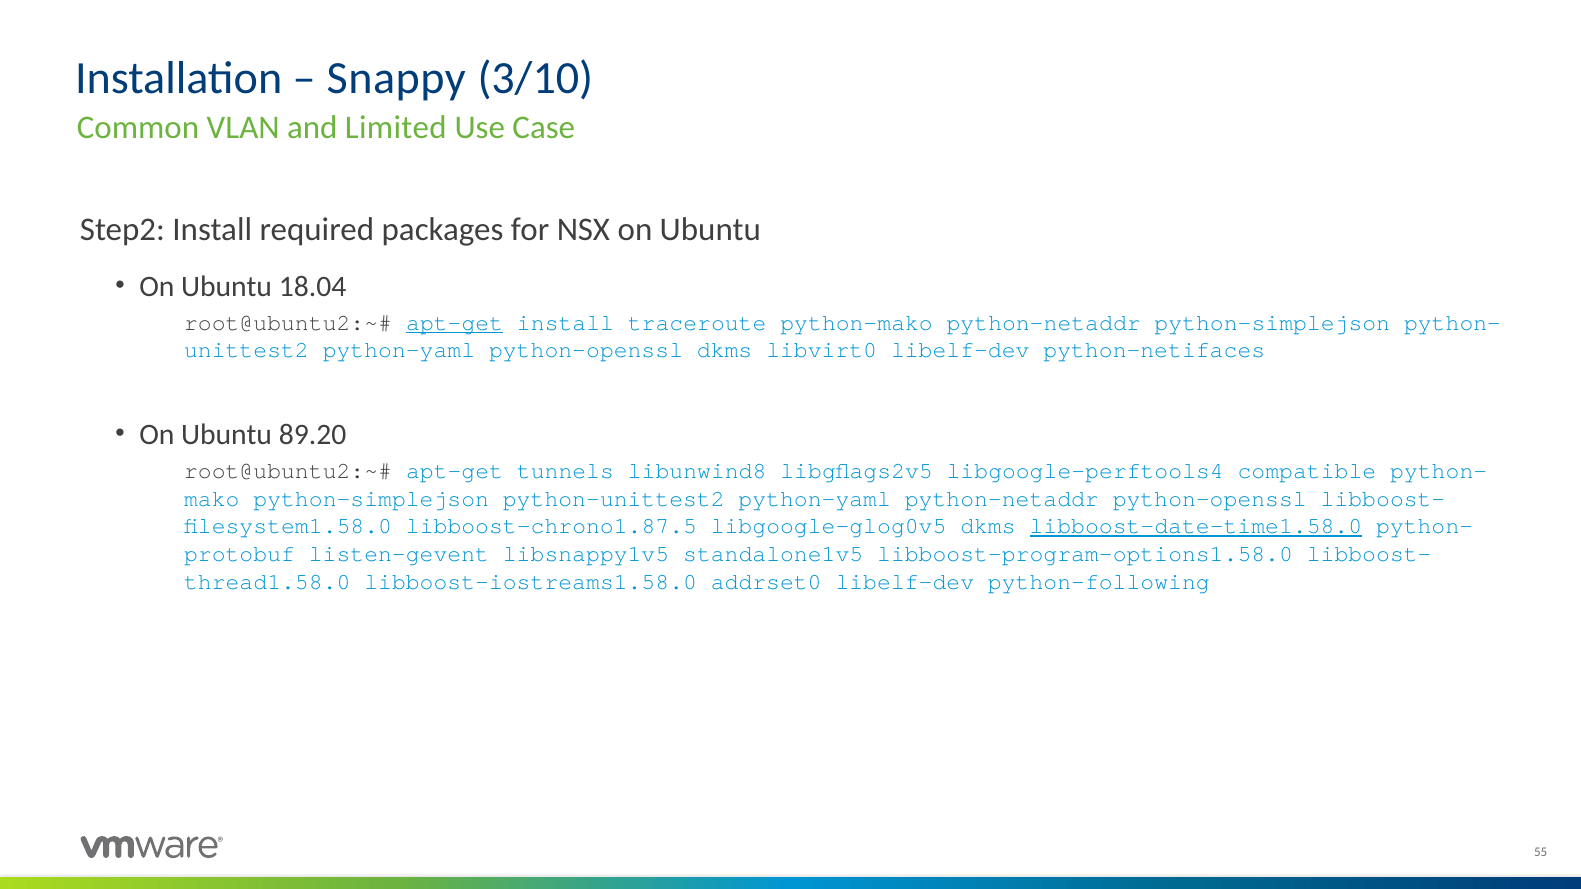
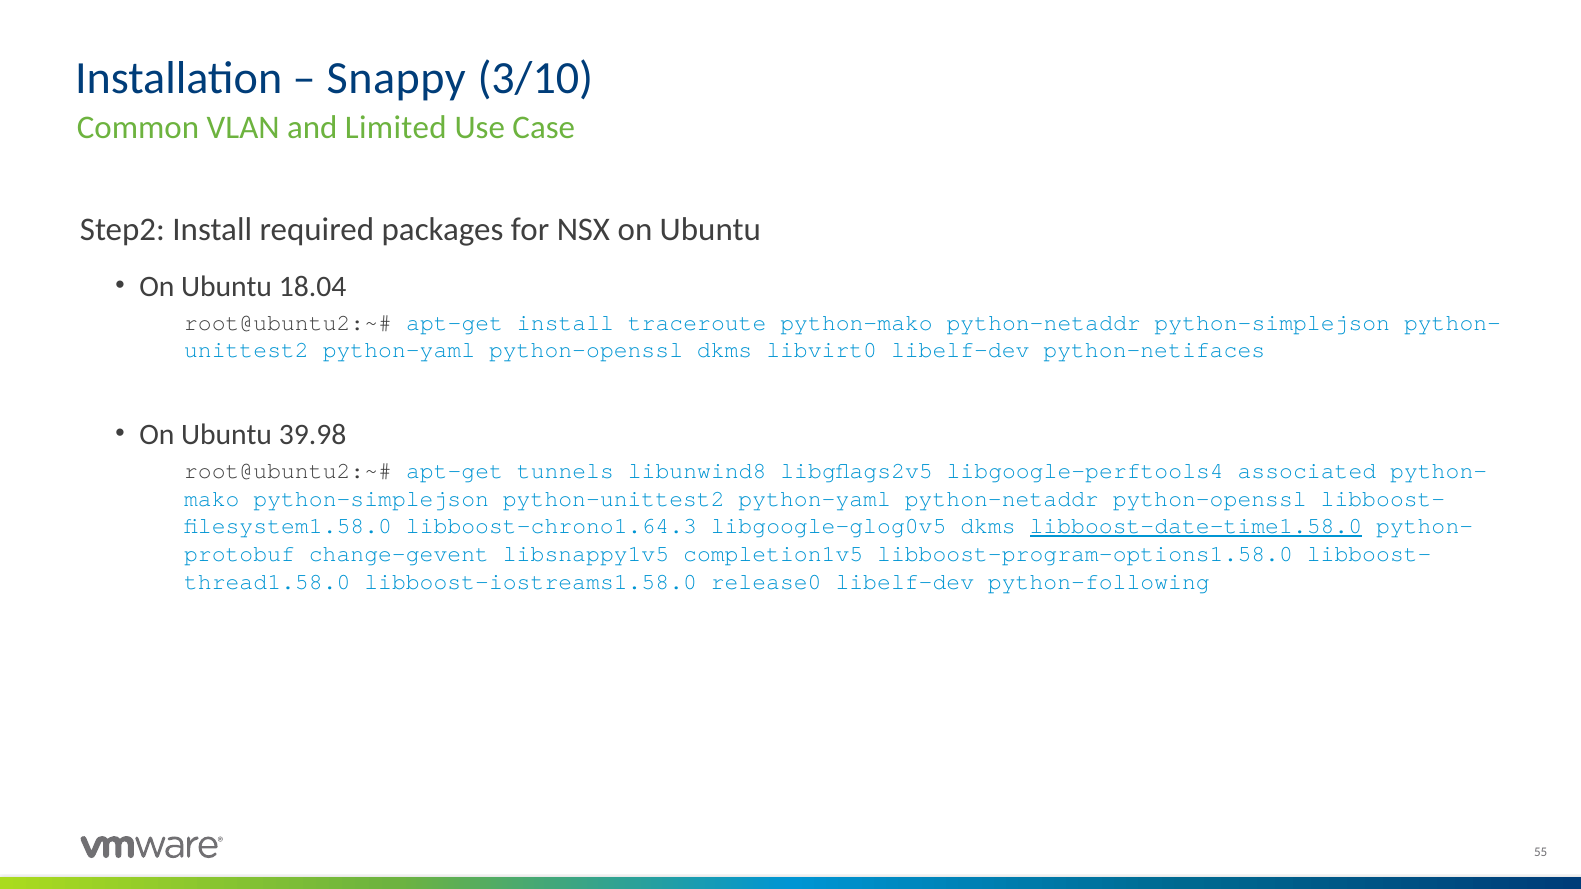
apt-get underline: present -> none (455, 323)
89.20: 89.20 -> 39.98 (313, 435)
compatible: compatible -> associated (1307, 471)
libboost-chrono1.87.5: libboost-chrono1.87.5 -> libboost-chrono1.64.3 (551, 527)
listen-gevent: listen-gevent -> change-gevent (399, 554)
standalone1v5: standalone1v5 -> completion1v5 (773, 554)
addrset0: addrset0 -> release0 (766, 582)
